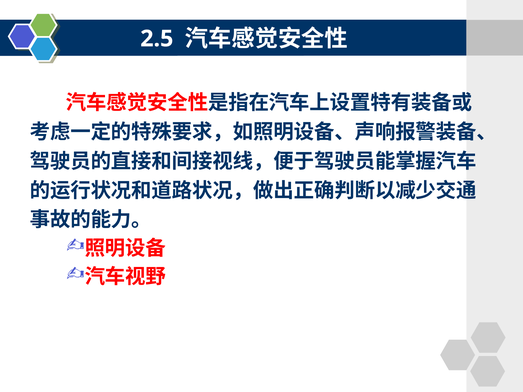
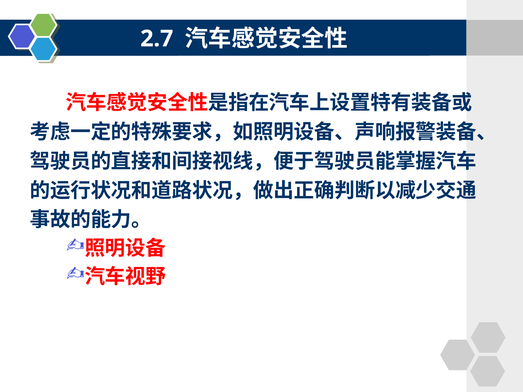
2.5: 2.5 -> 2.7 (157, 39)
